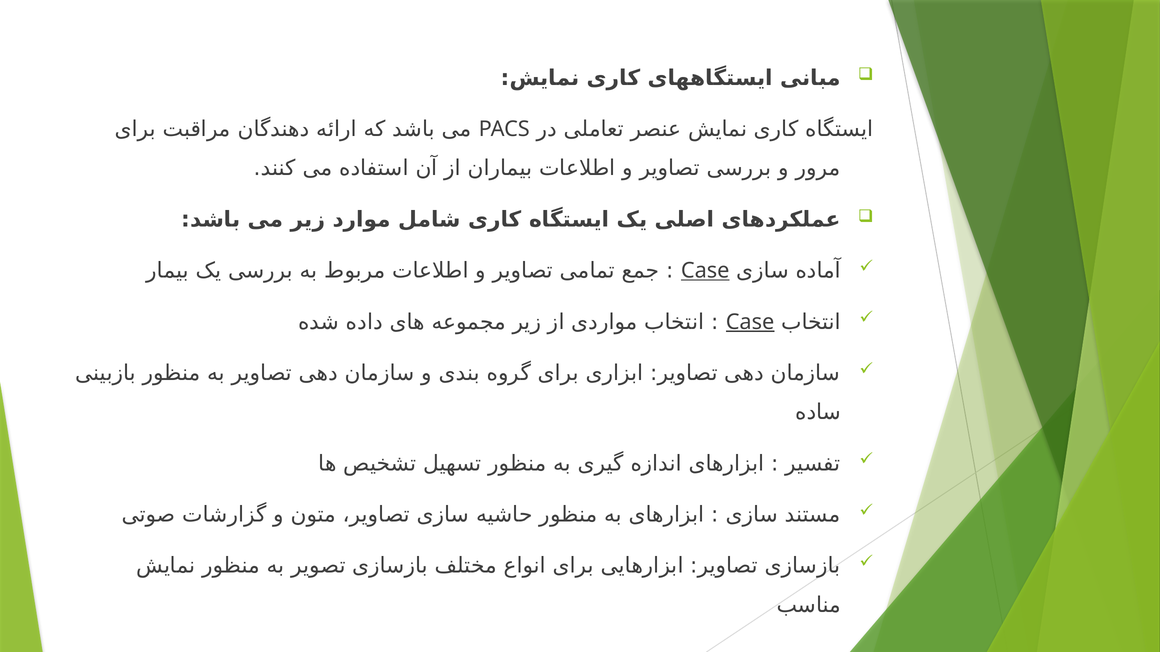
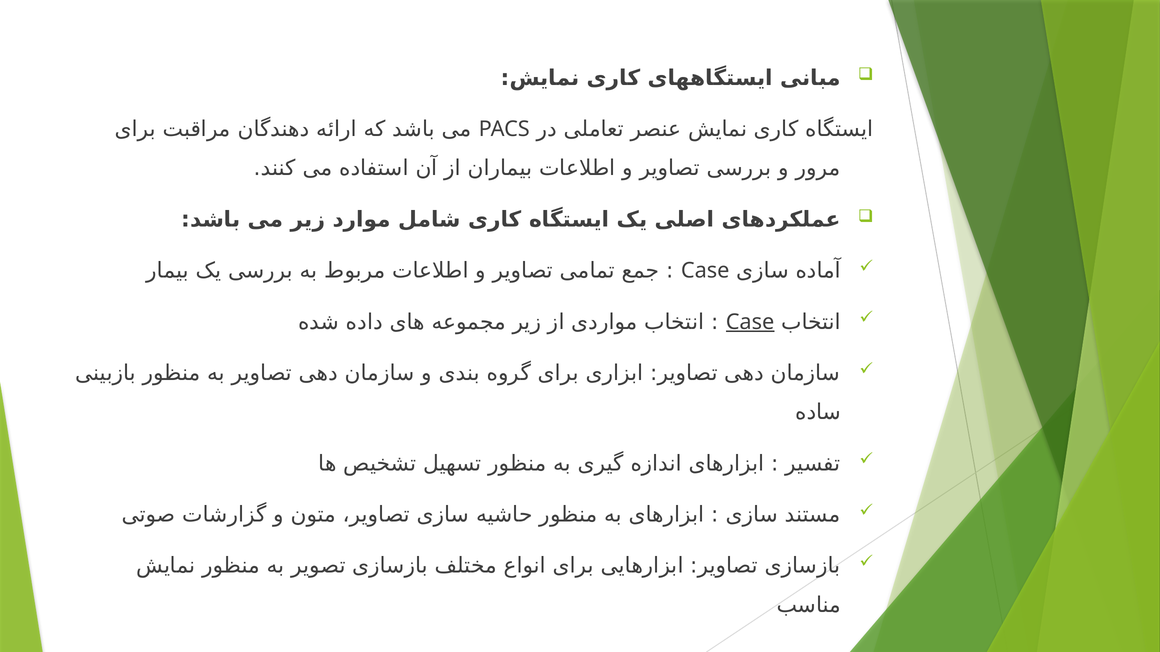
Case underline: present -> none (705, 271)
